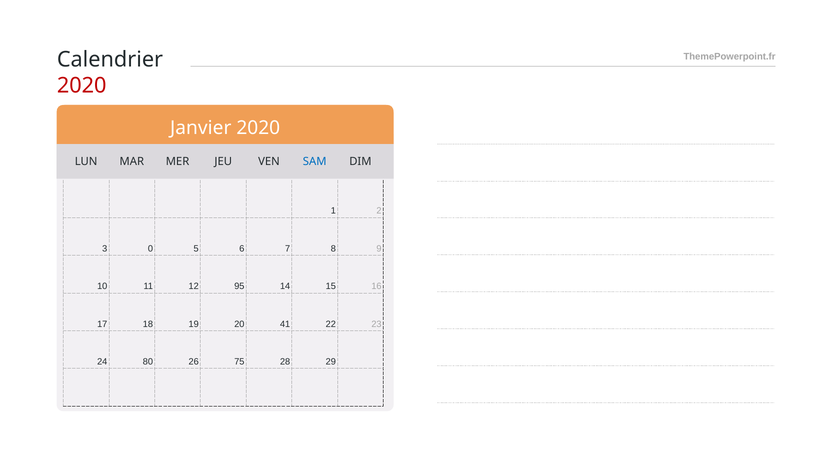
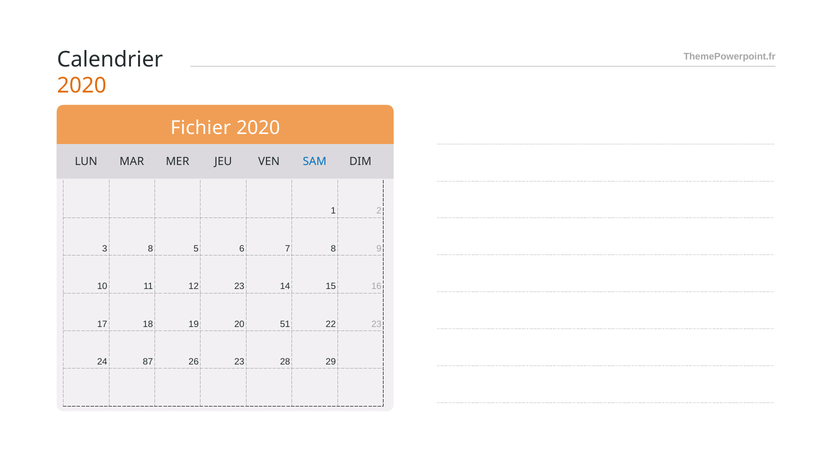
2020 colour: red -> orange (82, 86)
Janvier: Janvier -> Fichier (201, 128)
3 0: 0 -> 8 (150, 248)
12 95: 95 -> 23 (239, 286)
41: 41 -> 51 (285, 324)
80: 80 -> 87 (148, 361)
26 75: 75 -> 23 (239, 361)
